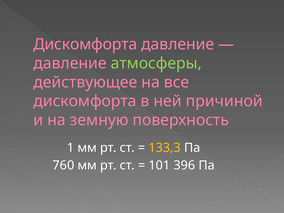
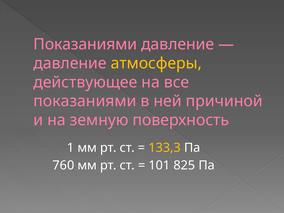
Дискомфорта: Дискомфорта -> Показаниями (85, 44)
атмосферы colour: light green -> yellow (156, 63)
дискомфорта: дискомфорта -> показаниями (85, 101)
396: 396 -> 825 (184, 165)
